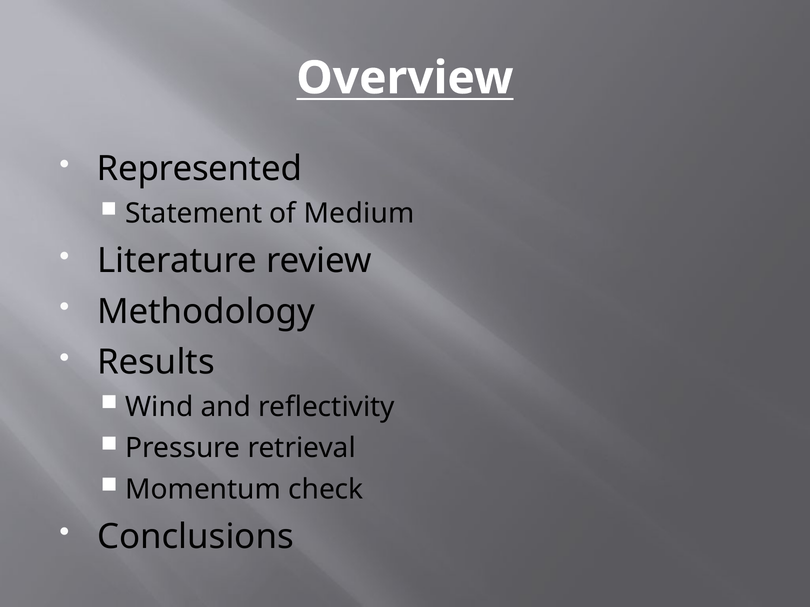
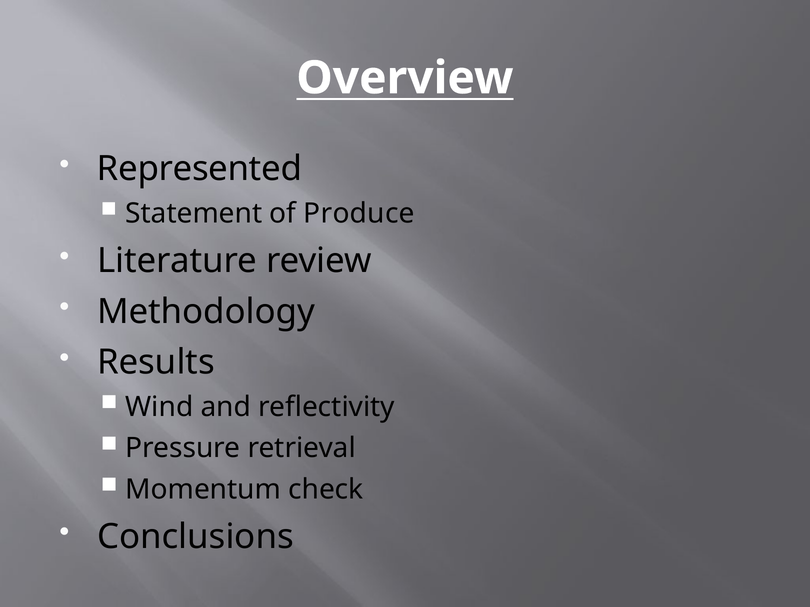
Medium: Medium -> Produce (359, 214)
